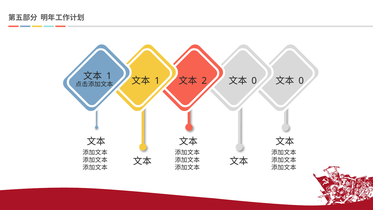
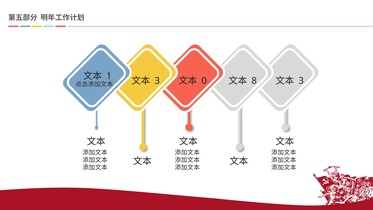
1: 1 -> 3 (157, 81)
2: 2 -> 0 (204, 81)
0: 0 -> 8 (254, 81)
0: 0 -> 3 (301, 81)
